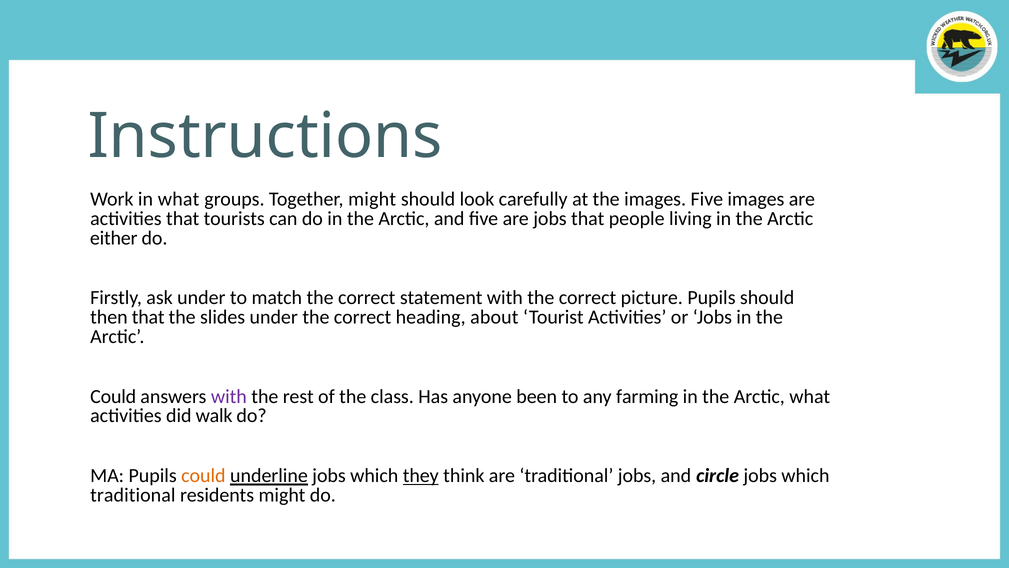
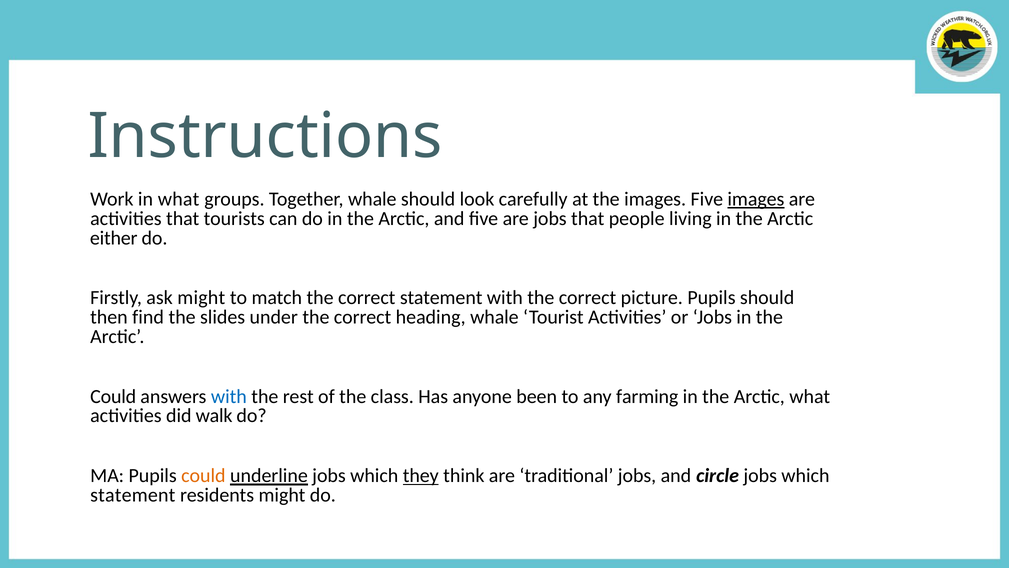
Together might: might -> whale (372, 199)
images underline: none -> present (756, 199)
ask under: under -> might (201, 298)
then that: that -> find (148, 317)
heading about: about -> whale (494, 317)
with colour: purple -> blue (229, 396)
traditional: traditional -> statement (133, 495)
